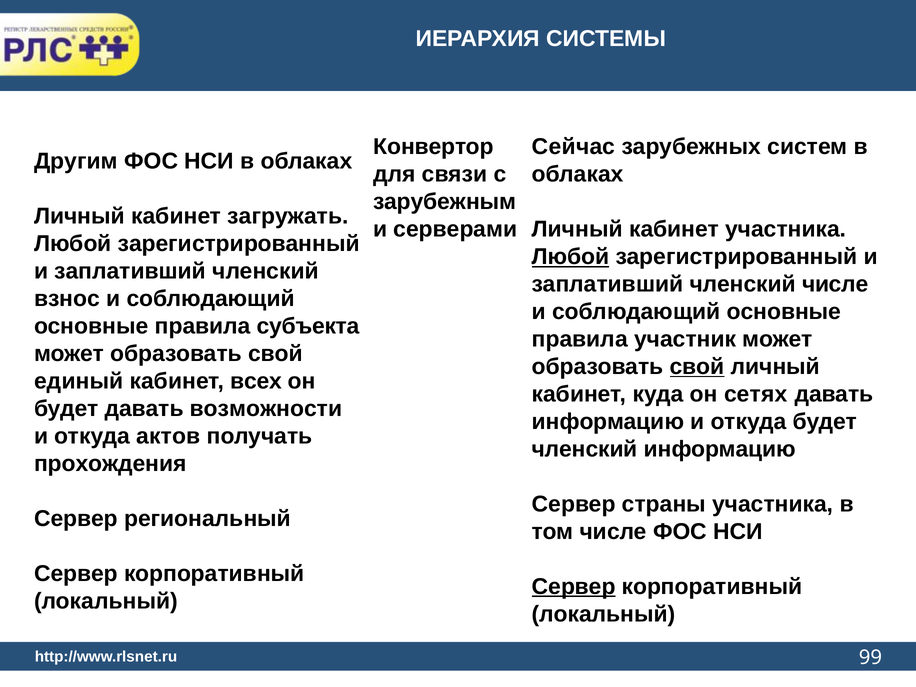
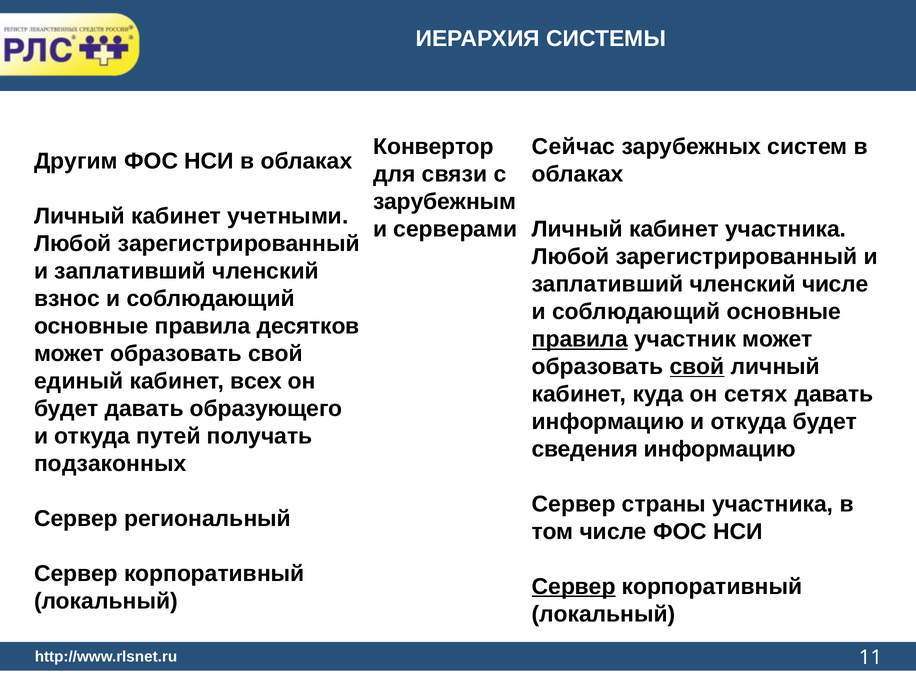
загружать: загружать -> учетными (288, 216)
Любой underline: present -> none (571, 257)
субъекта: субъекта -> десятков (308, 326)
правила underline: none -> present (580, 339)
возможности: возможности -> образующего (266, 409)
актов: актов -> путей (168, 436)
членский: членский -> сведения (585, 449)
прохождения: прохождения -> подзаконных (110, 464)
99: 99 -> 11 (870, 658)
